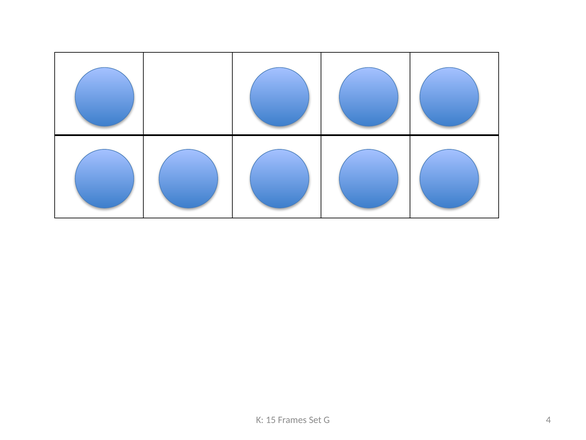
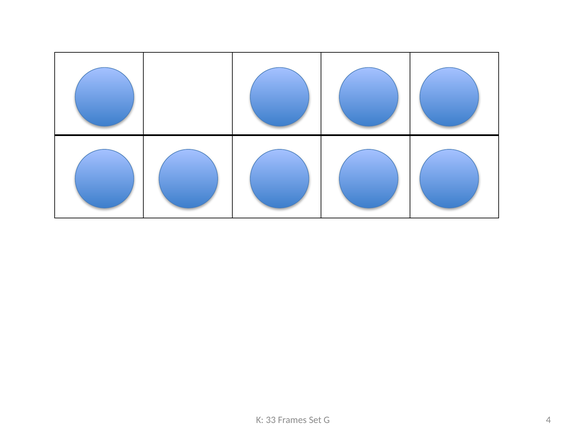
15: 15 -> 33 (271, 420)
